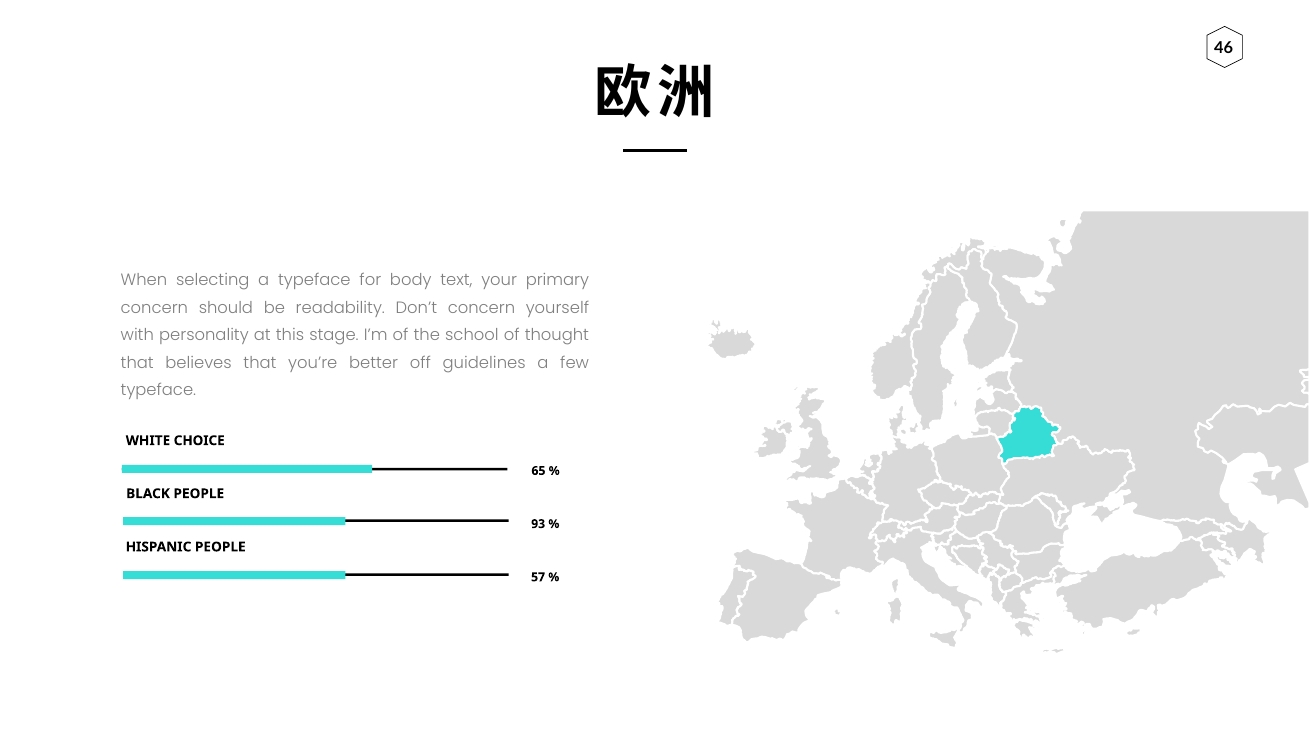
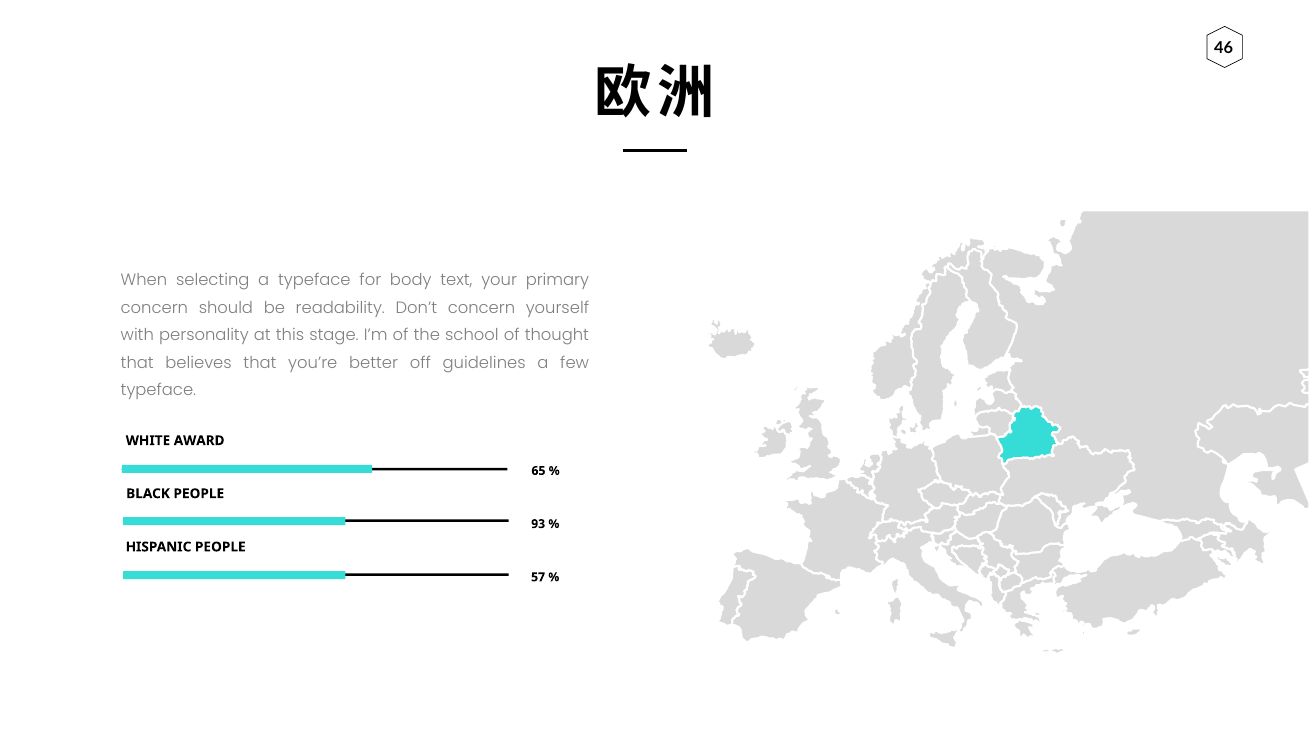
CHOICE: CHOICE -> AWARD (199, 440)
